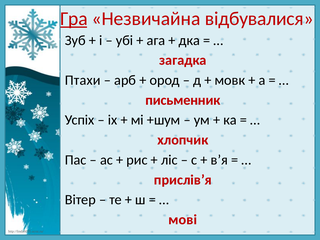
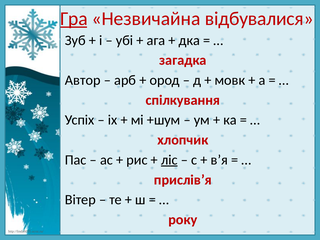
Птахи: Птахи -> Автор (83, 80)
письменник: письменник -> спілкування (183, 100)
ліс underline: none -> present (169, 160)
мові: мові -> року (183, 220)
